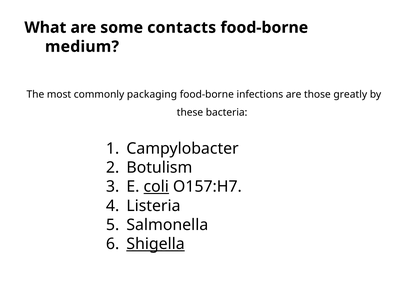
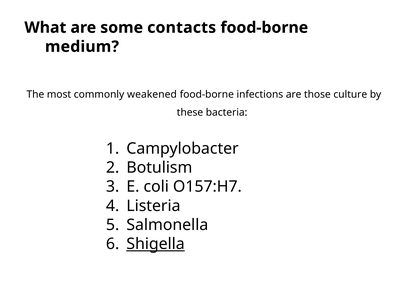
packaging: packaging -> weakened (152, 95)
greatly: greatly -> culture (350, 95)
coli underline: present -> none (156, 187)
